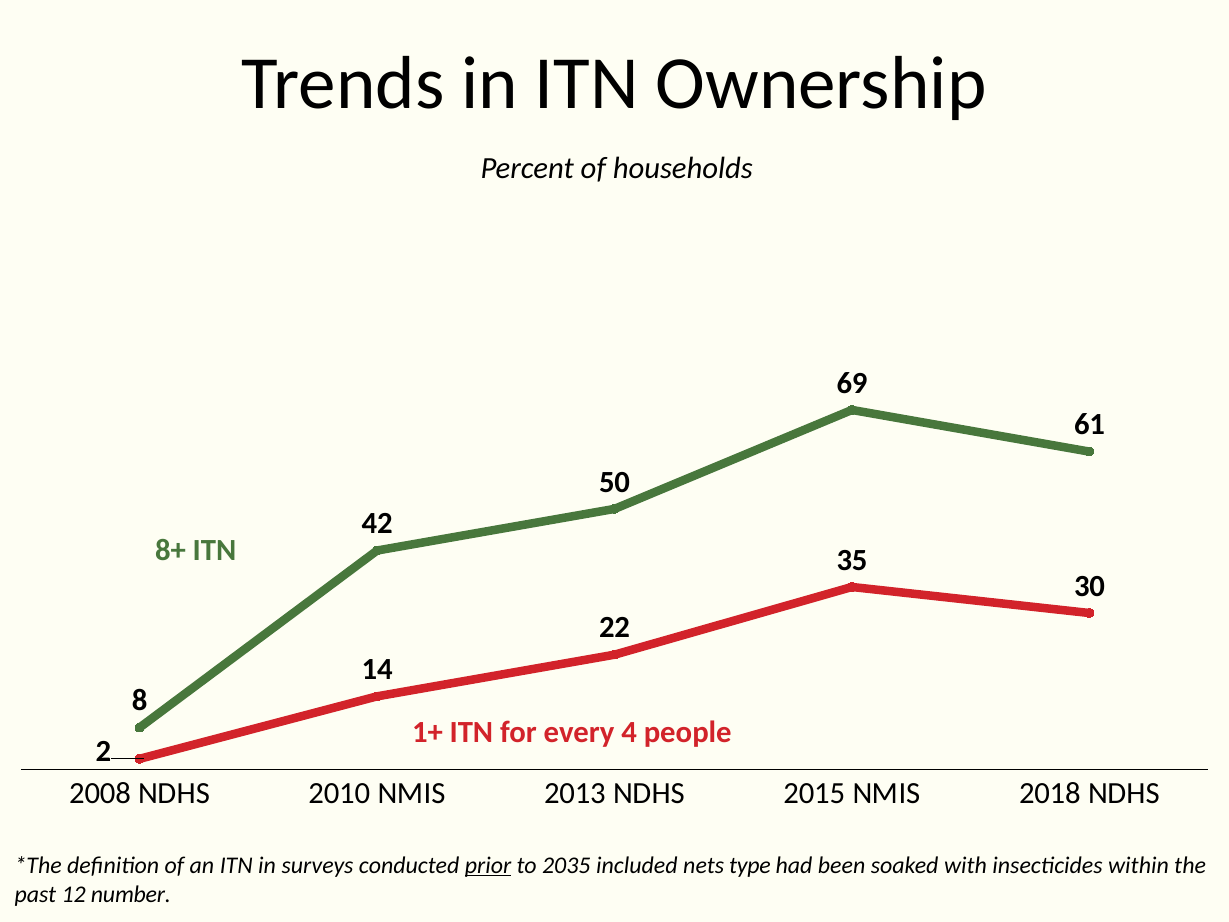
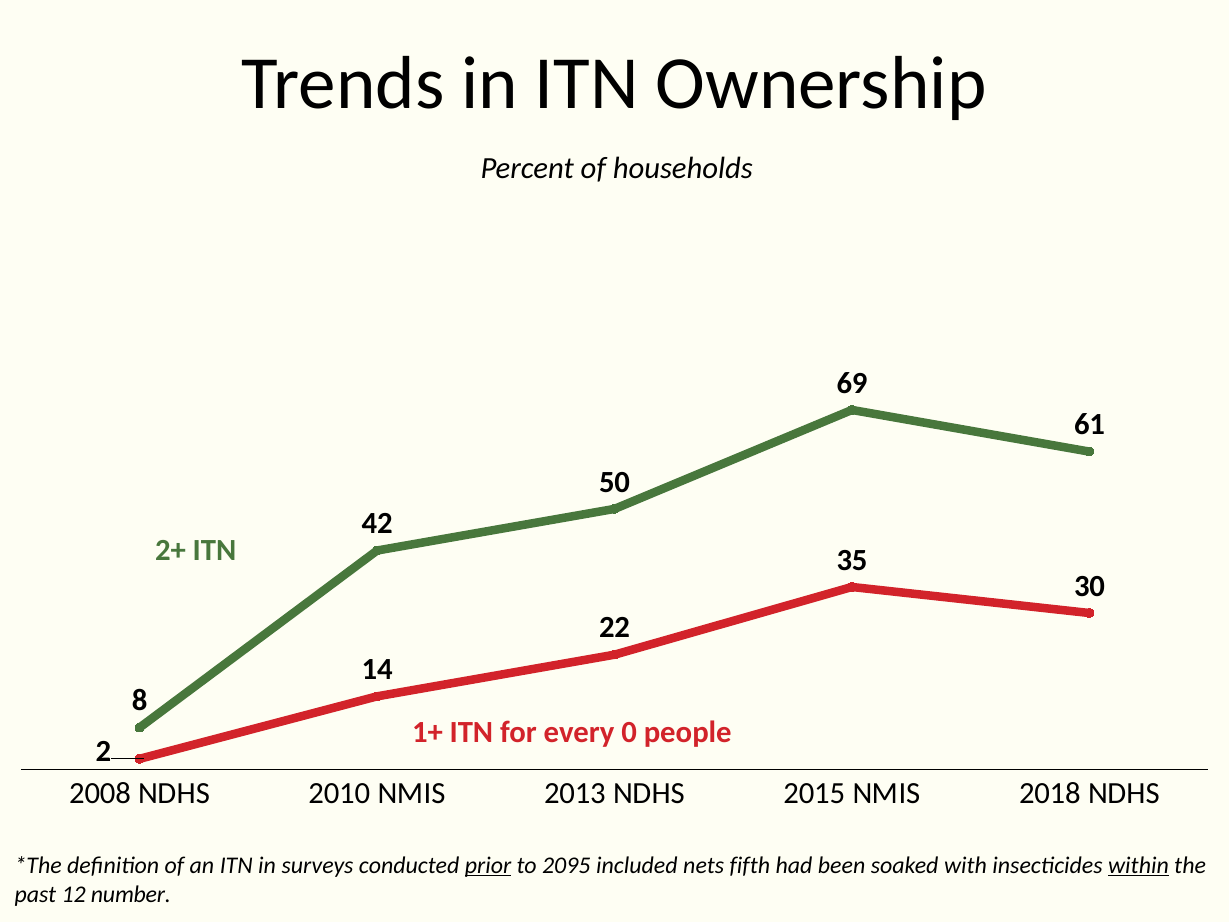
8+: 8+ -> 2+ (170, 550)
4: 4 -> 0 (629, 732)
2035: 2035 -> 2095 (566, 865)
type: type -> fifth (750, 865)
within underline: none -> present (1139, 865)
